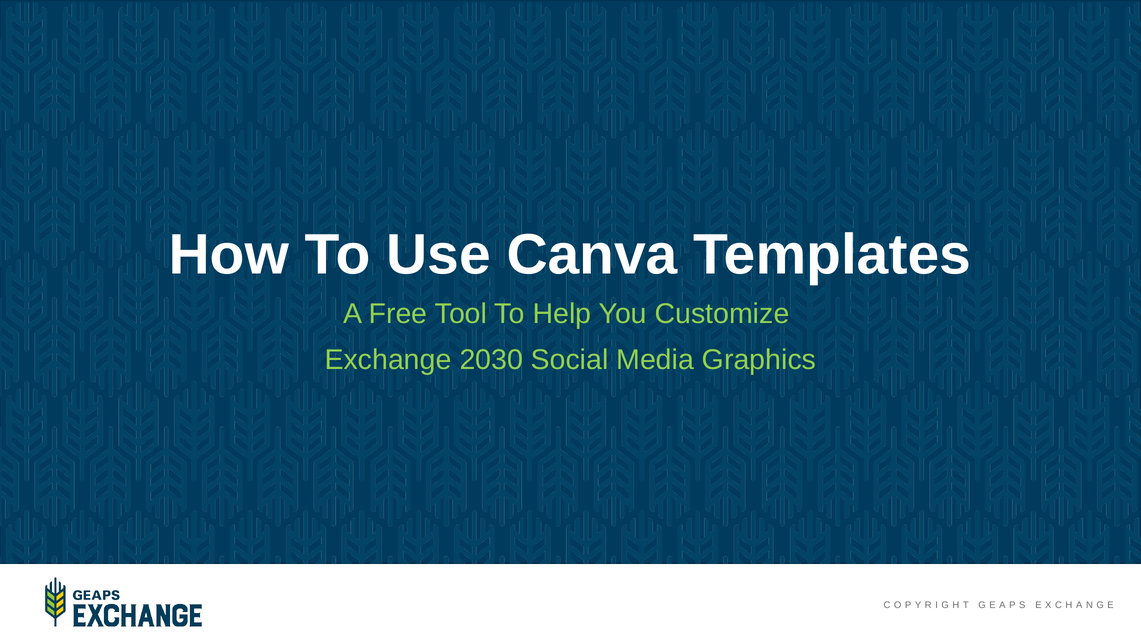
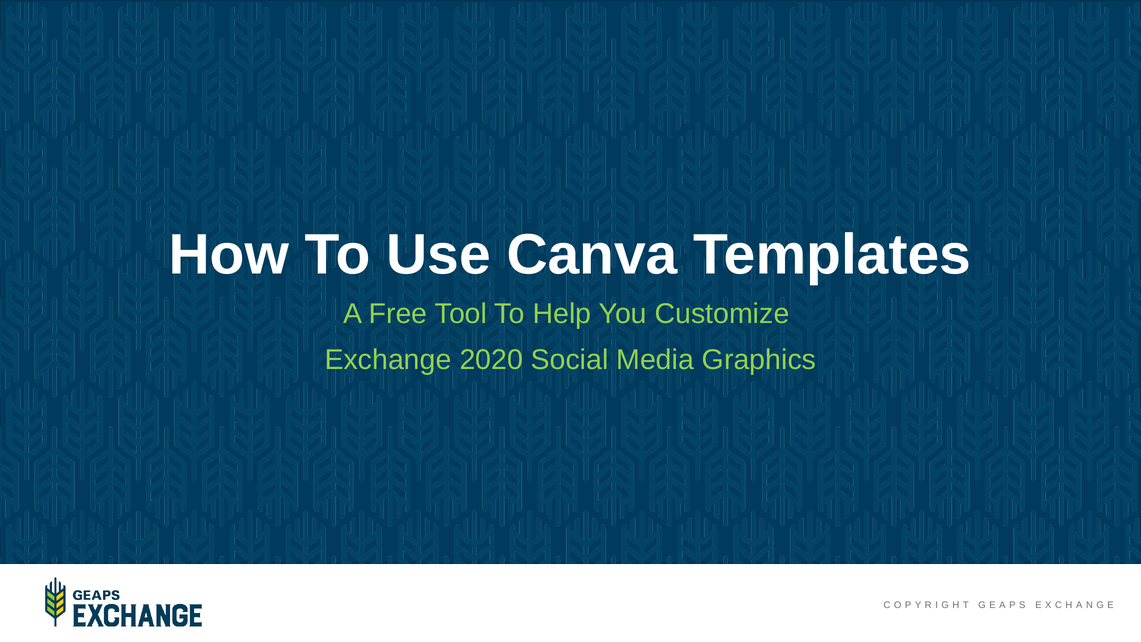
2030: 2030 -> 2020 (491, 360)
